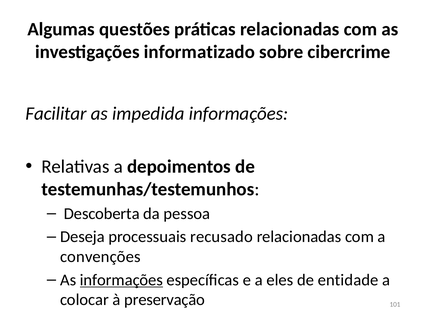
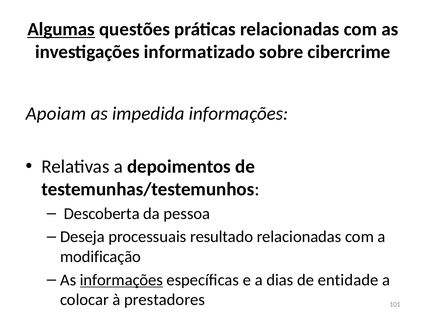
Algumas underline: none -> present (61, 29)
Facilitar: Facilitar -> Apoiam (56, 114)
recusado: recusado -> resultado (222, 237)
convenções: convenções -> modificação (101, 257)
eles: eles -> dias (280, 280)
preservação: preservação -> prestadores (165, 300)
